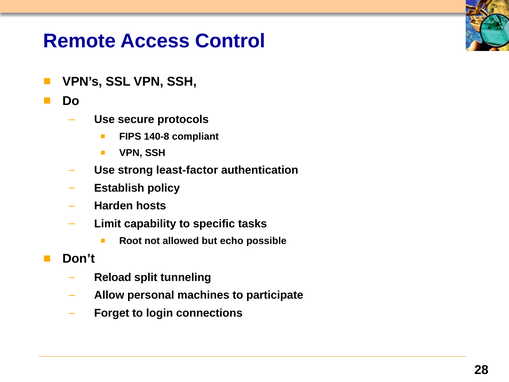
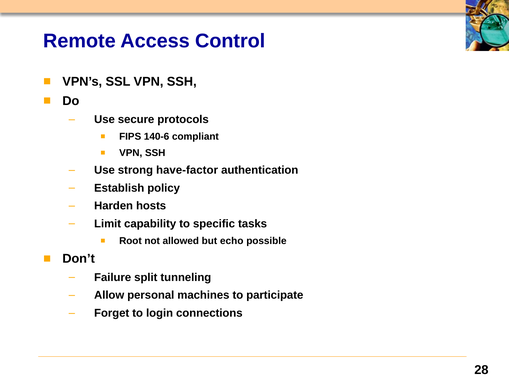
140-8: 140-8 -> 140-6 (157, 137)
least-factor: least-factor -> have-factor (187, 170)
Reload: Reload -> Failure (113, 277)
